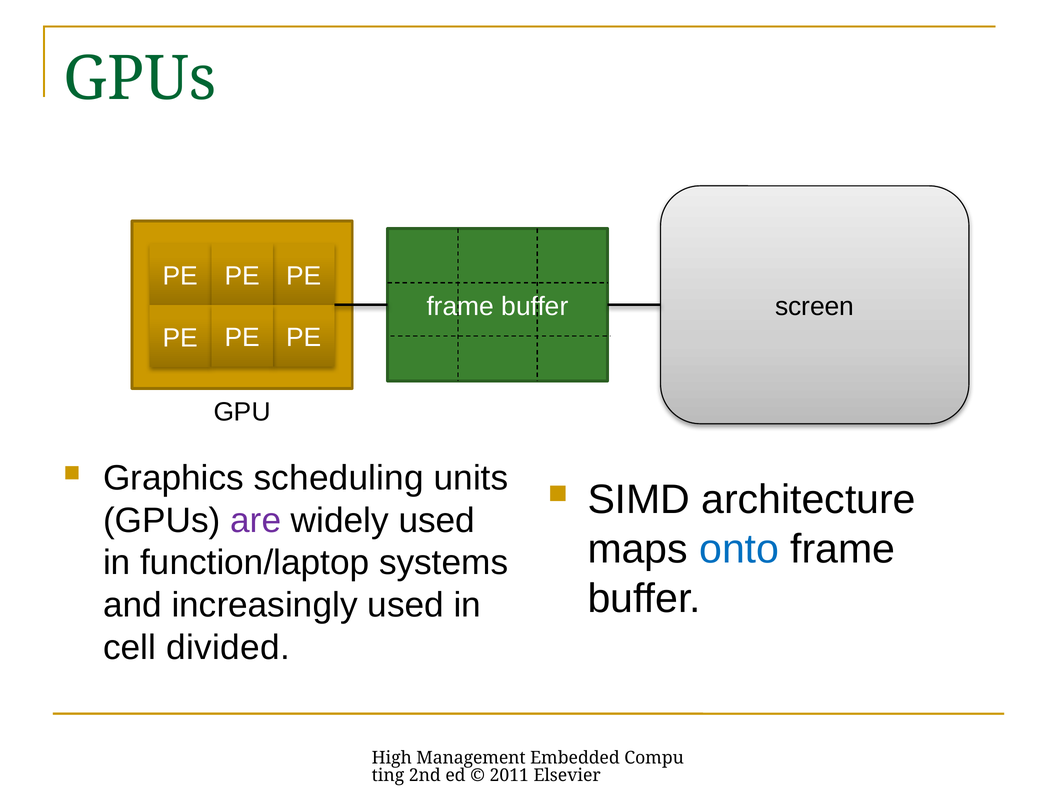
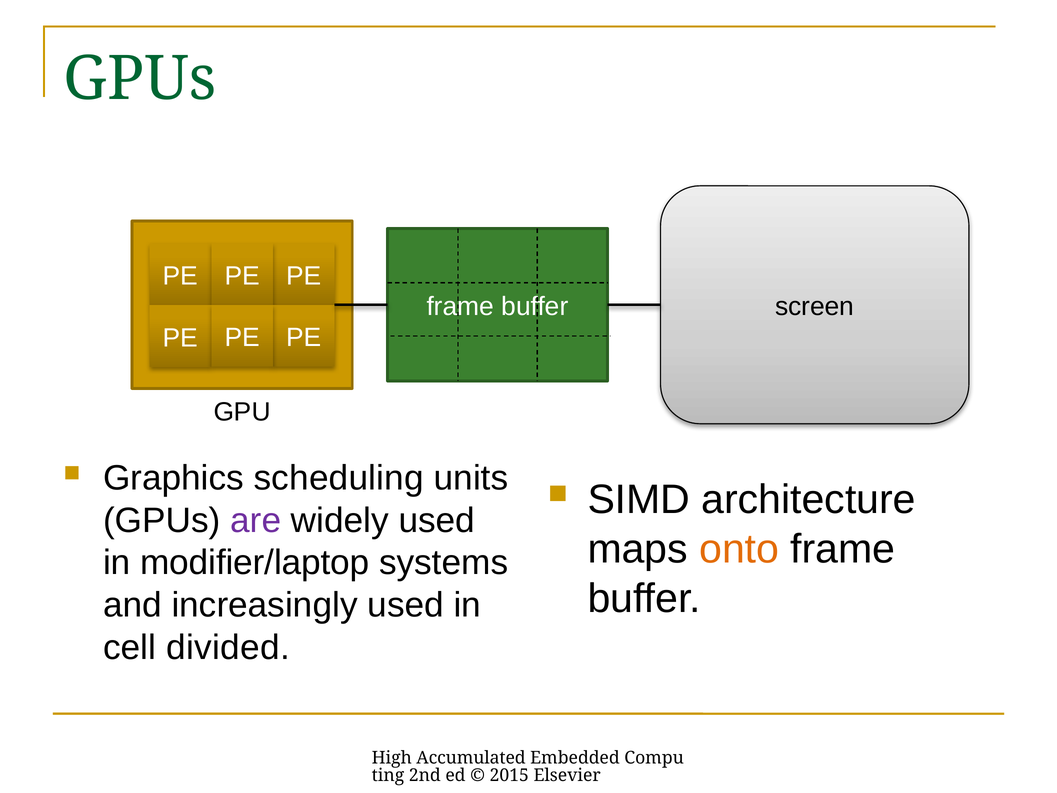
onto colour: blue -> orange (739, 549)
function/laptop: function/laptop -> modifier/laptop (255, 563)
Management: Management -> Accumulated (471, 758)
2011: 2011 -> 2015 (509, 775)
